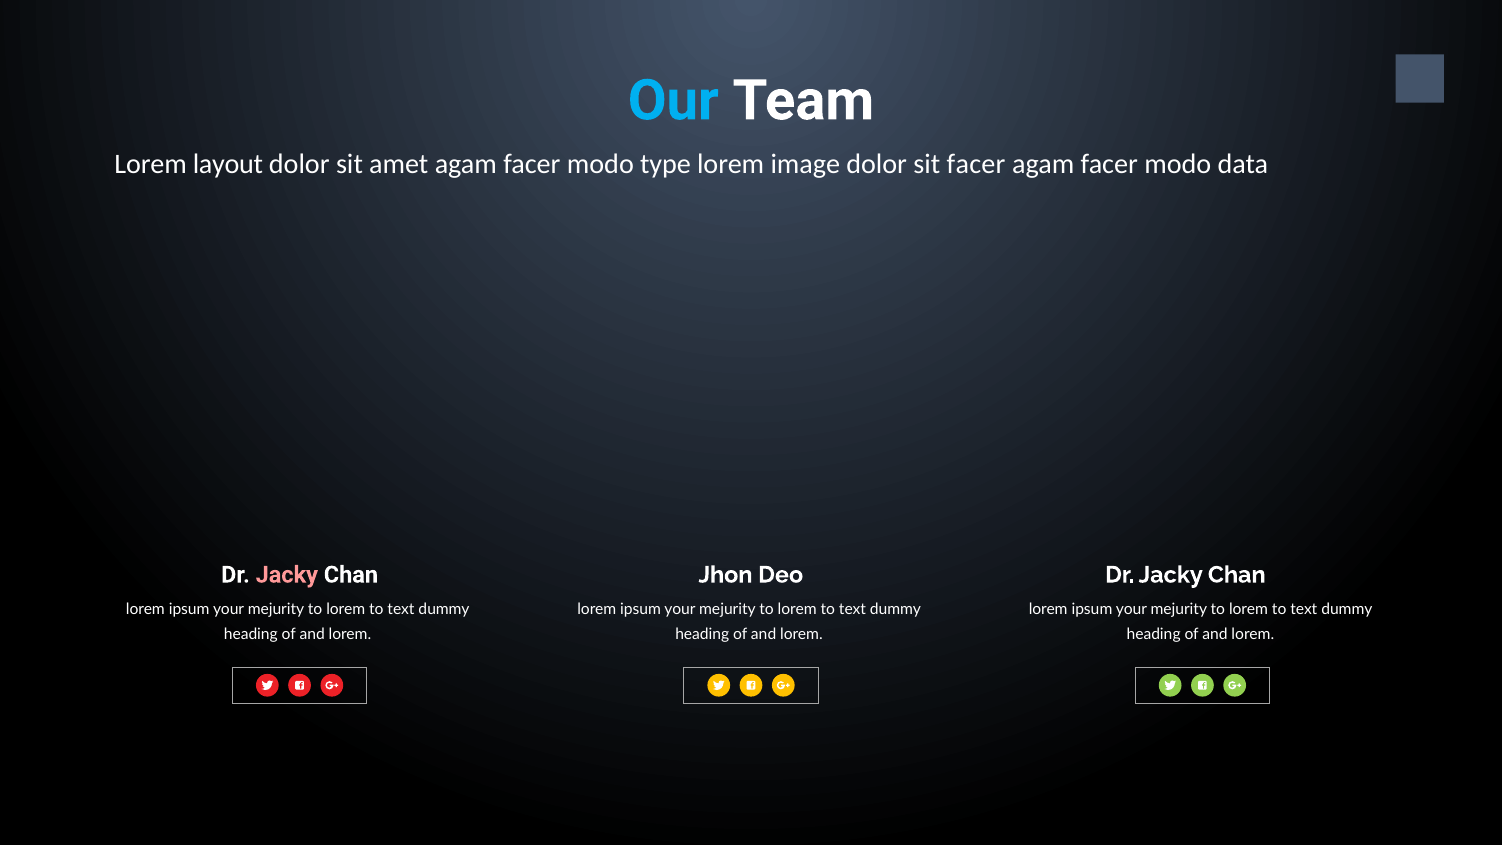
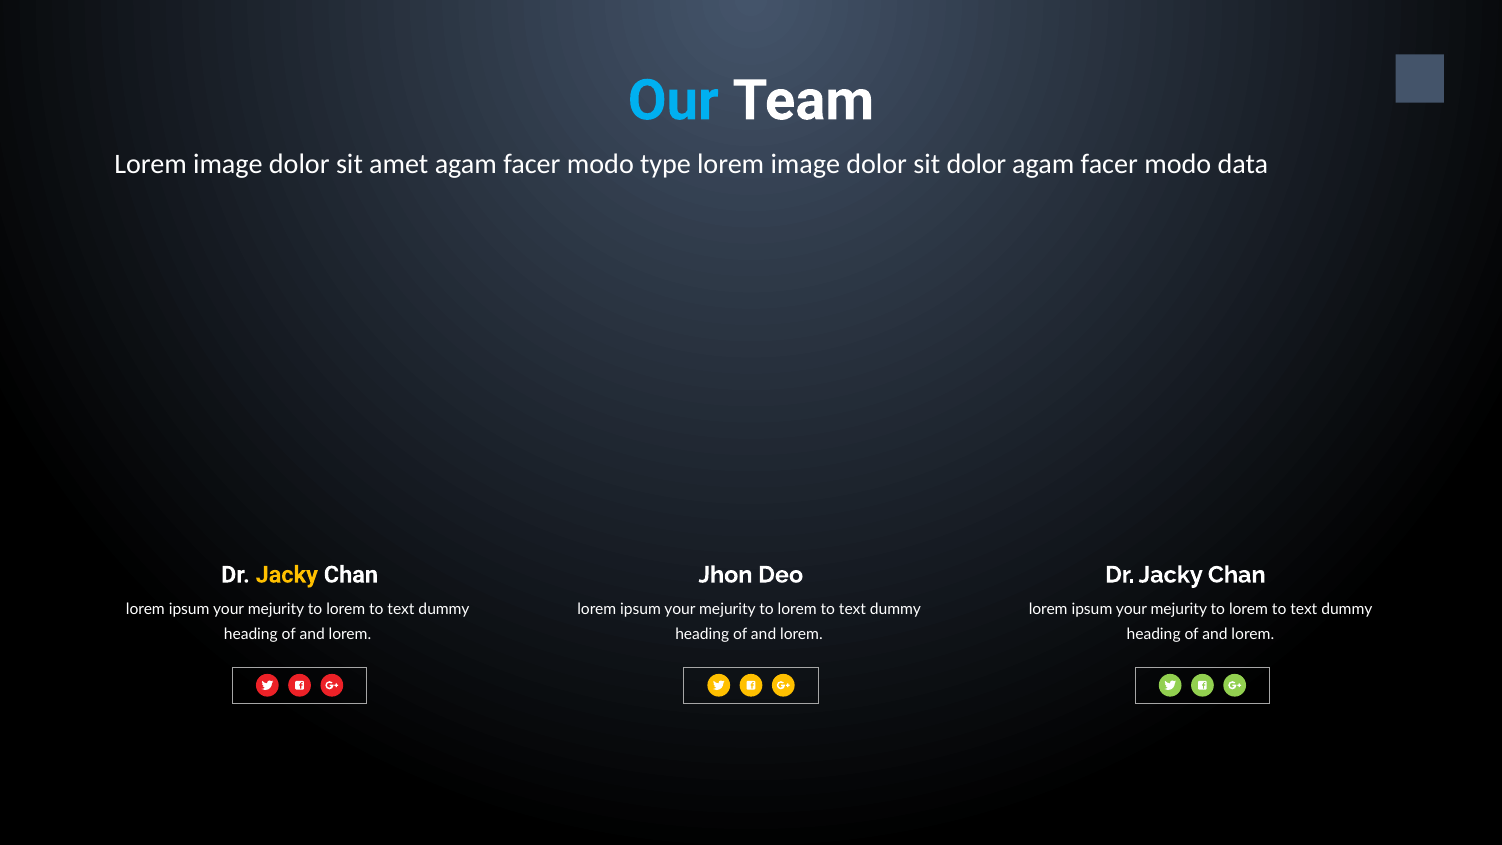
layout: layout -> image (228, 164)
sit facer: facer -> dolor (976, 164)
Jacky colour: pink -> yellow (287, 575)
